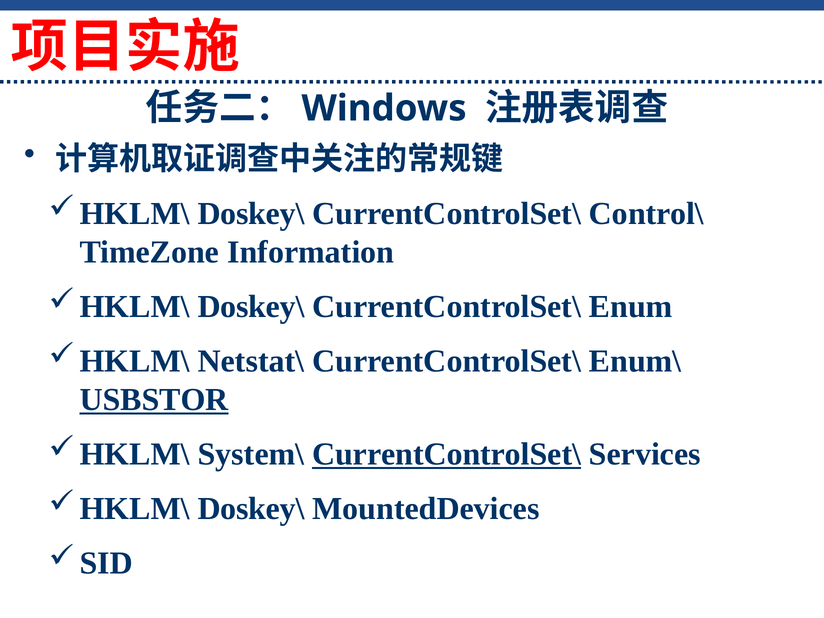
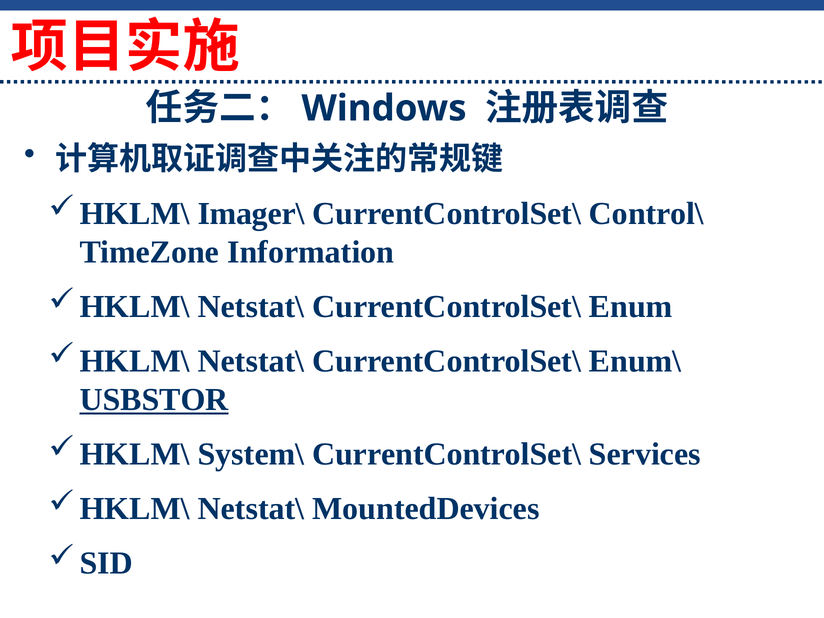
Doskey\: Doskey\ -> Imager\ (251, 214)
Doskey\: Doskey\ -> Netstat\ (251, 307)
CurrentControlSet\ underline: present -> none (447, 454)
Doskey\: Doskey\ -> Netstat\ (251, 509)
